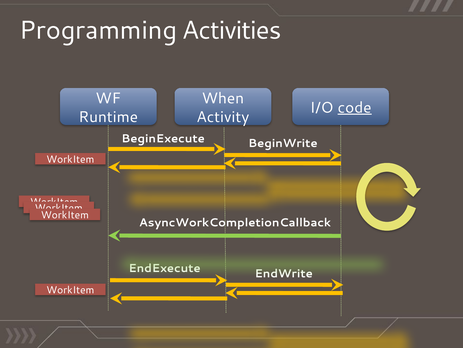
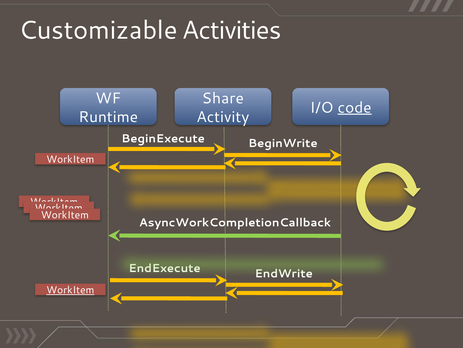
Programming: Programming -> Customizable (98, 30)
When: When -> Share (223, 98)
WorkItem underline: none -> present (70, 290)
